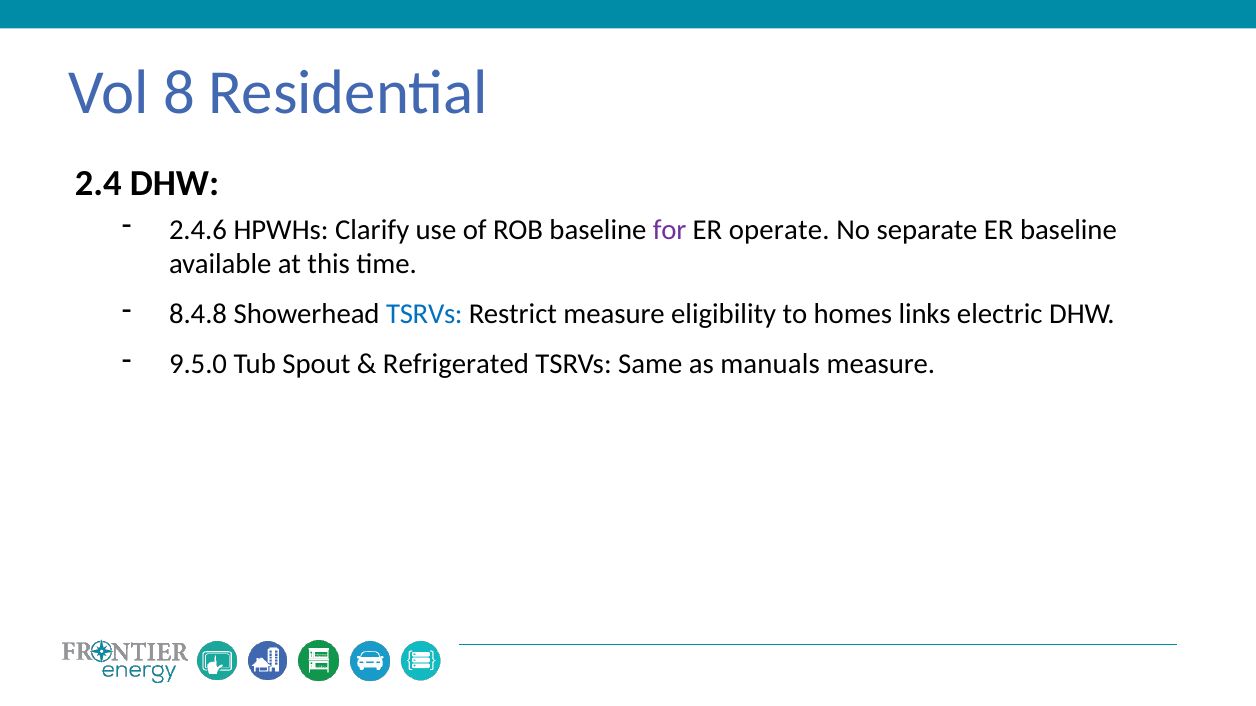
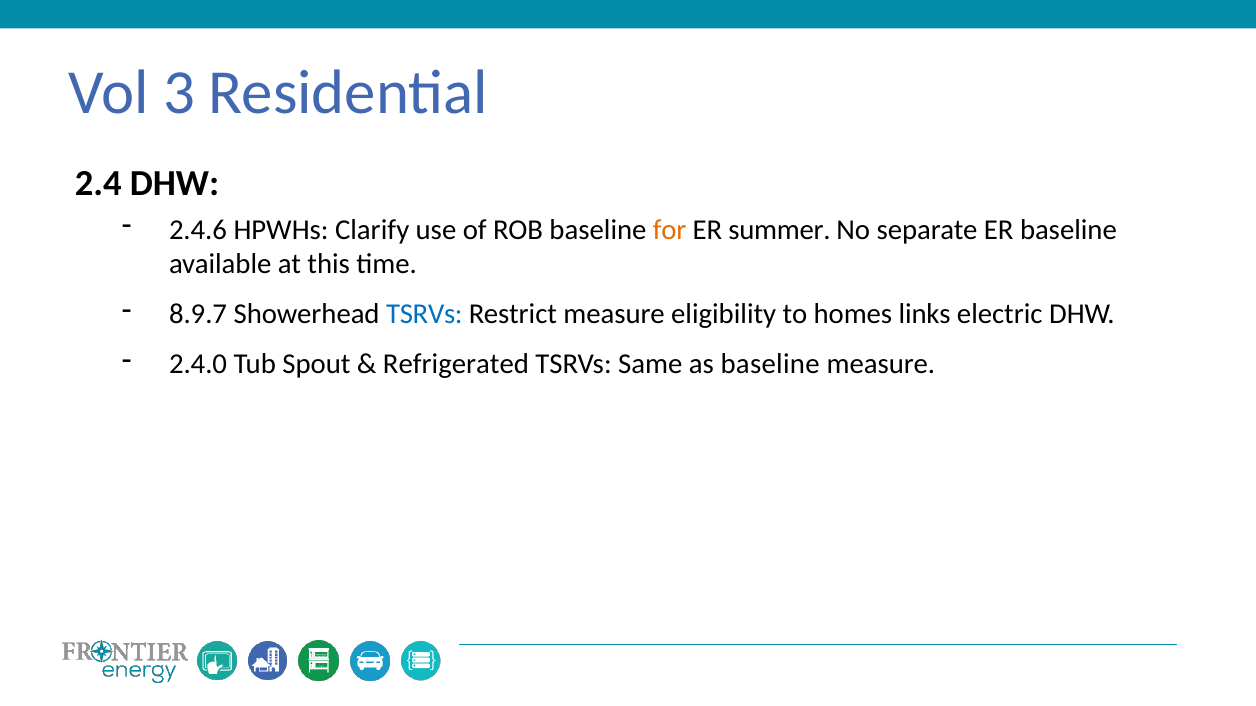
8: 8 -> 3 (179, 93)
for colour: purple -> orange (670, 230)
operate: operate -> summer (779, 230)
8.4.8: 8.4.8 -> 8.9.7 (198, 314)
9.5.0: 9.5.0 -> 2.4.0 (198, 365)
as manuals: manuals -> baseline (770, 365)
